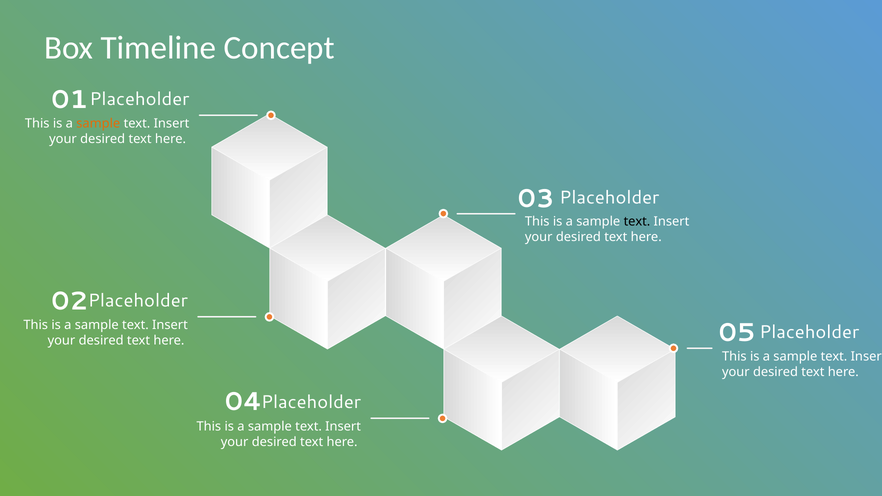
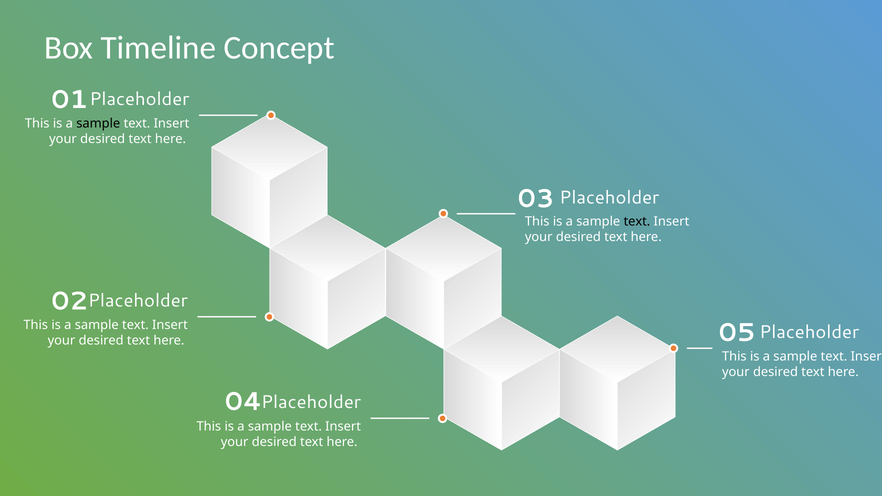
sample colour: orange -> black (98, 123)
